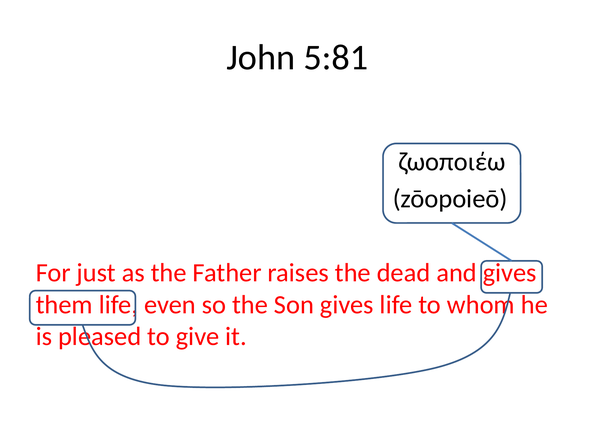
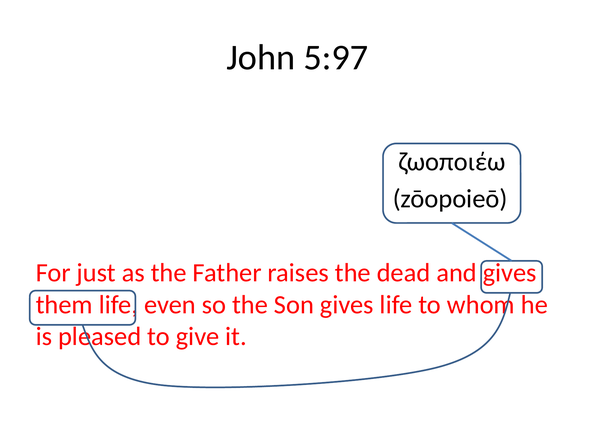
5:81: 5:81 -> 5:97 (336, 58)
